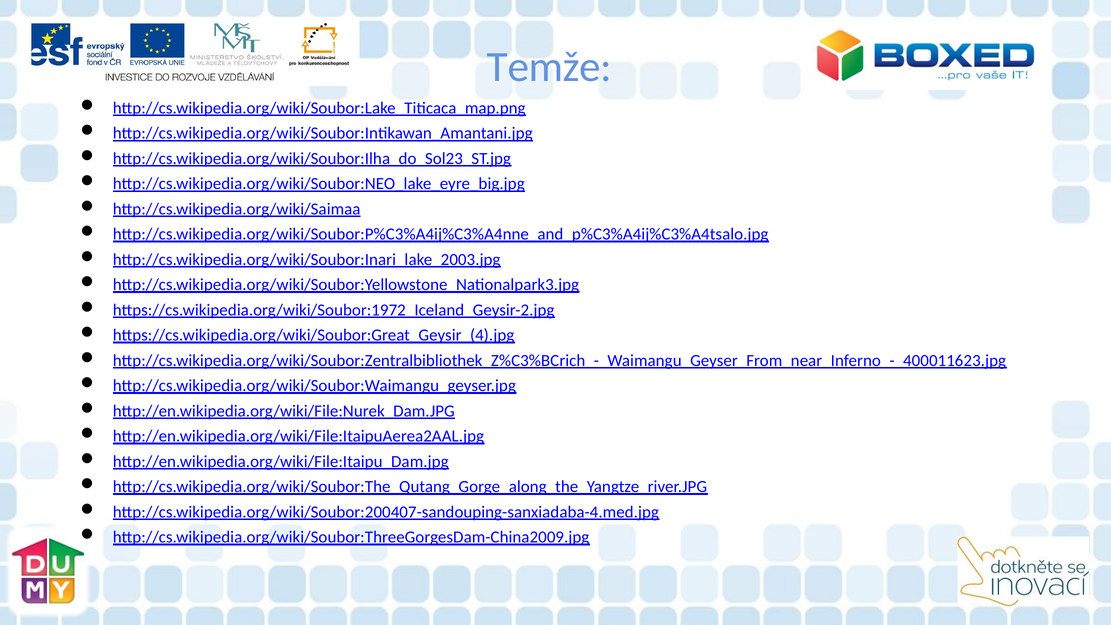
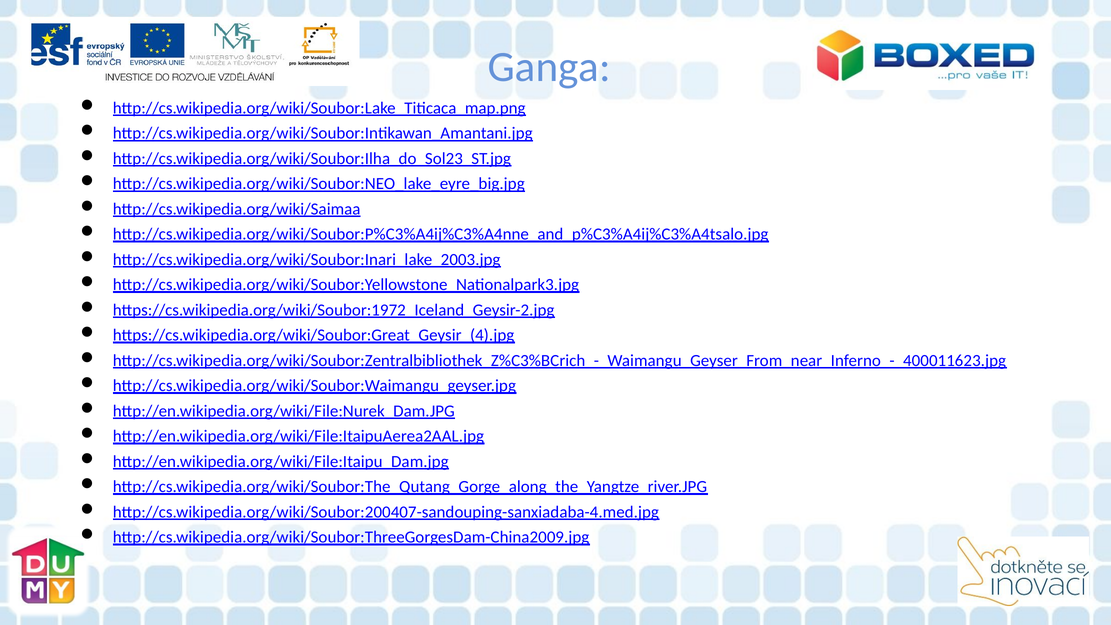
Temže: Temže -> Ganga (549, 67)
